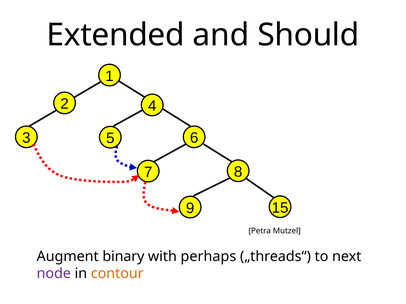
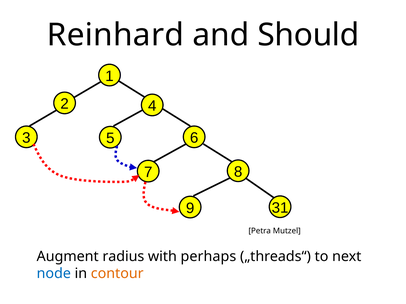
Extended: Extended -> Reinhard (115, 35)
15: 15 -> 31 (280, 208)
binary: binary -> radius (123, 257)
node colour: purple -> blue (54, 274)
